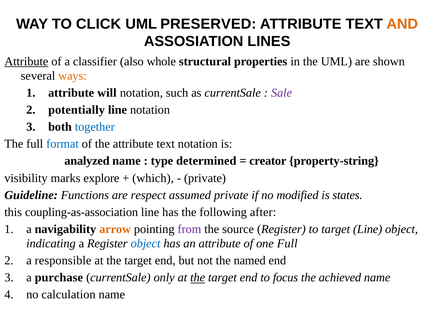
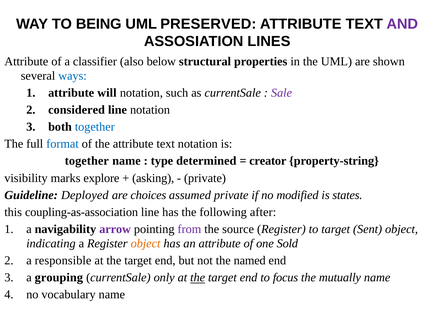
CLICK: CLICK -> BEING (99, 24)
AND colour: orange -> purple (402, 24)
Attribute underline: present -> none (26, 61)
whole: whole -> below (161, 61)
ways colour: orange -> blue (72, 76)
potentially: potentially -> considered (77, 110)
analyzed: analyzed -> together (87, 161)
which: which -> asking (153, 178)
Functions: Functions -> Deployed (85, 195)
respect: respect -> choices (148, 195)
arrow colour: orange -> purple (115, 229)
target Line: Line -> Sent (368, 229)
object colour: blue -> orange (146, 244)
one Full: Full -> Sold (287, 244)
purchase: purchase -> grouping (59, 278)
achieved: achieved -> mutually (340, 278)
calculation: calculation -> vocabulary (69, 295)
